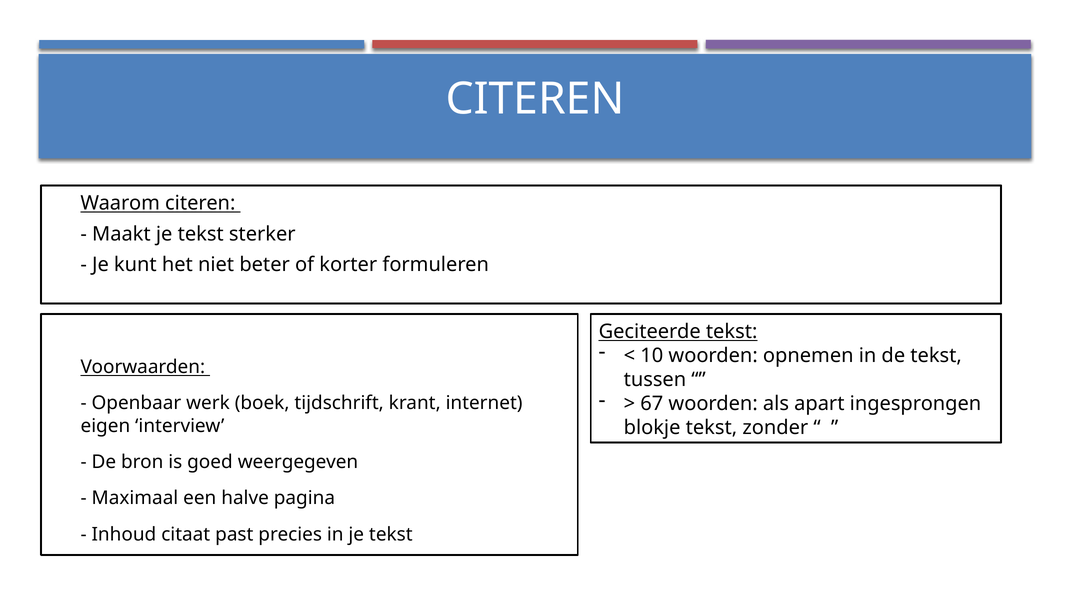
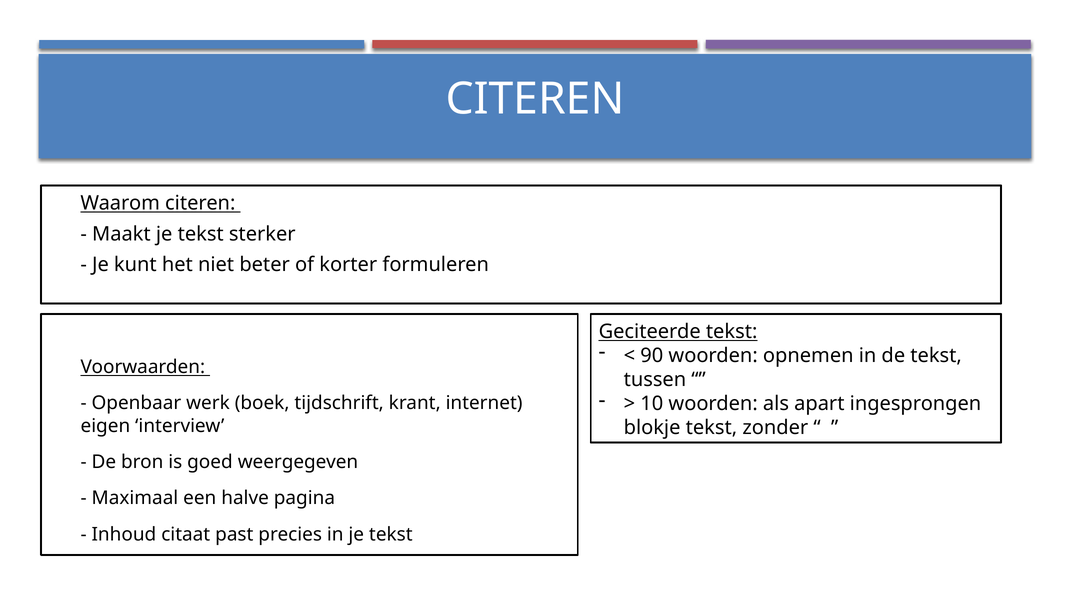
10: 10 -> 90 (652, 356)
67: 67 -> 10 (652, 404)
